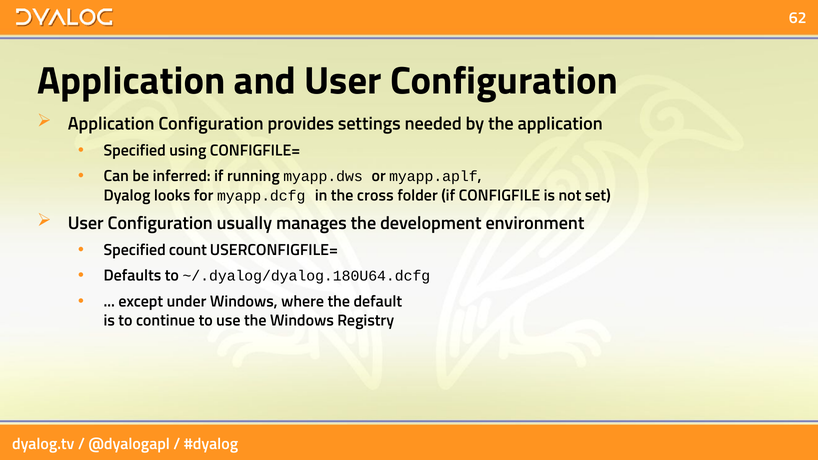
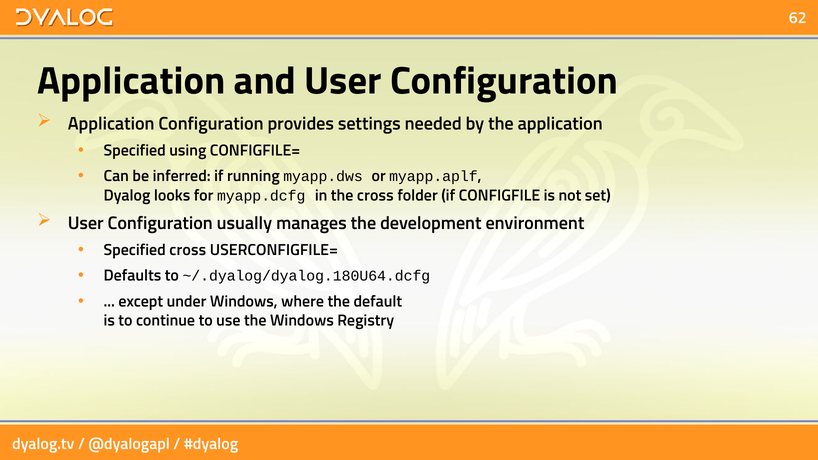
Specified count: count -> cross (188, 250)
